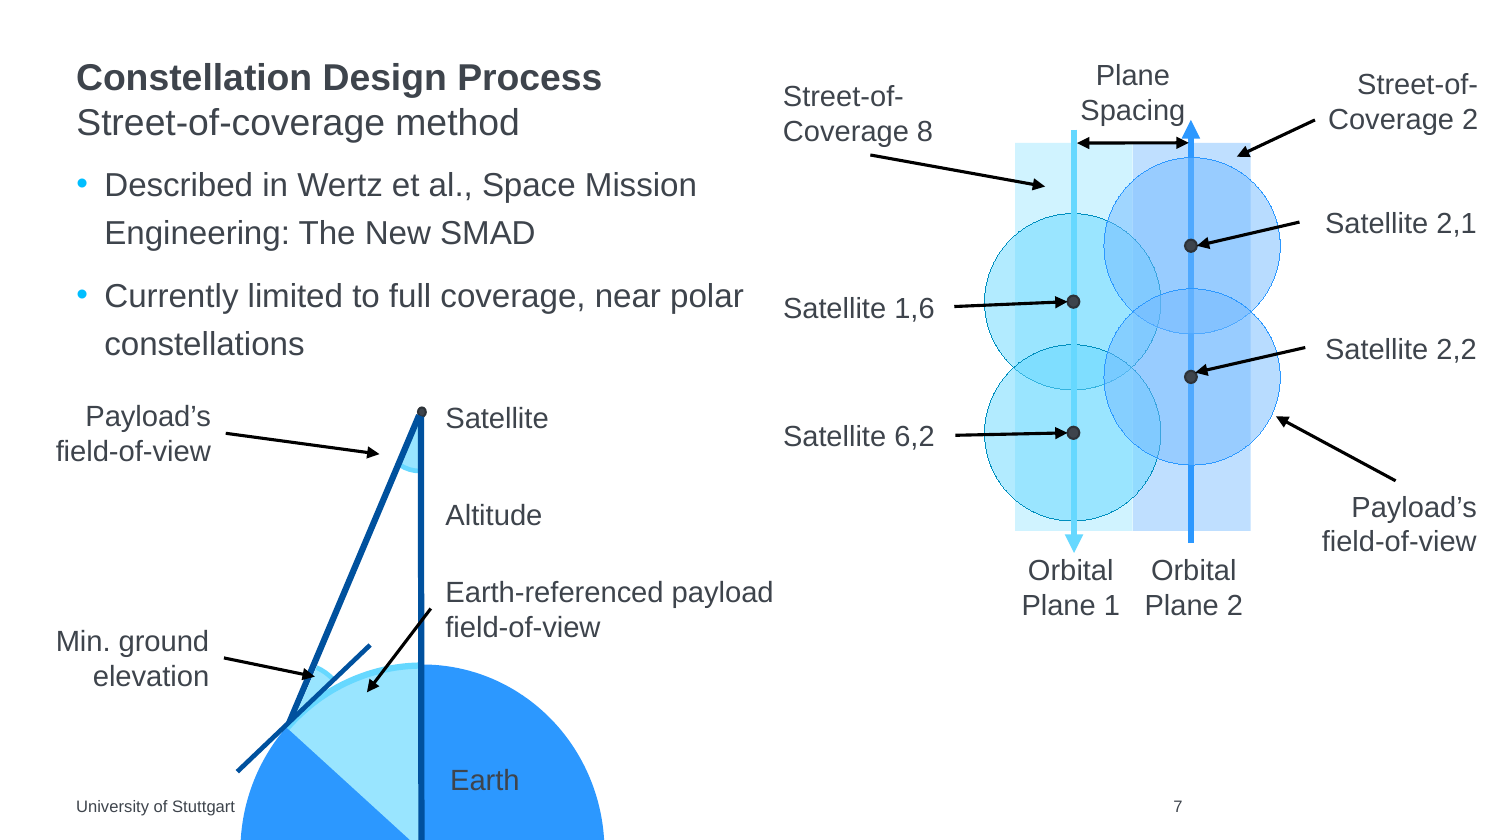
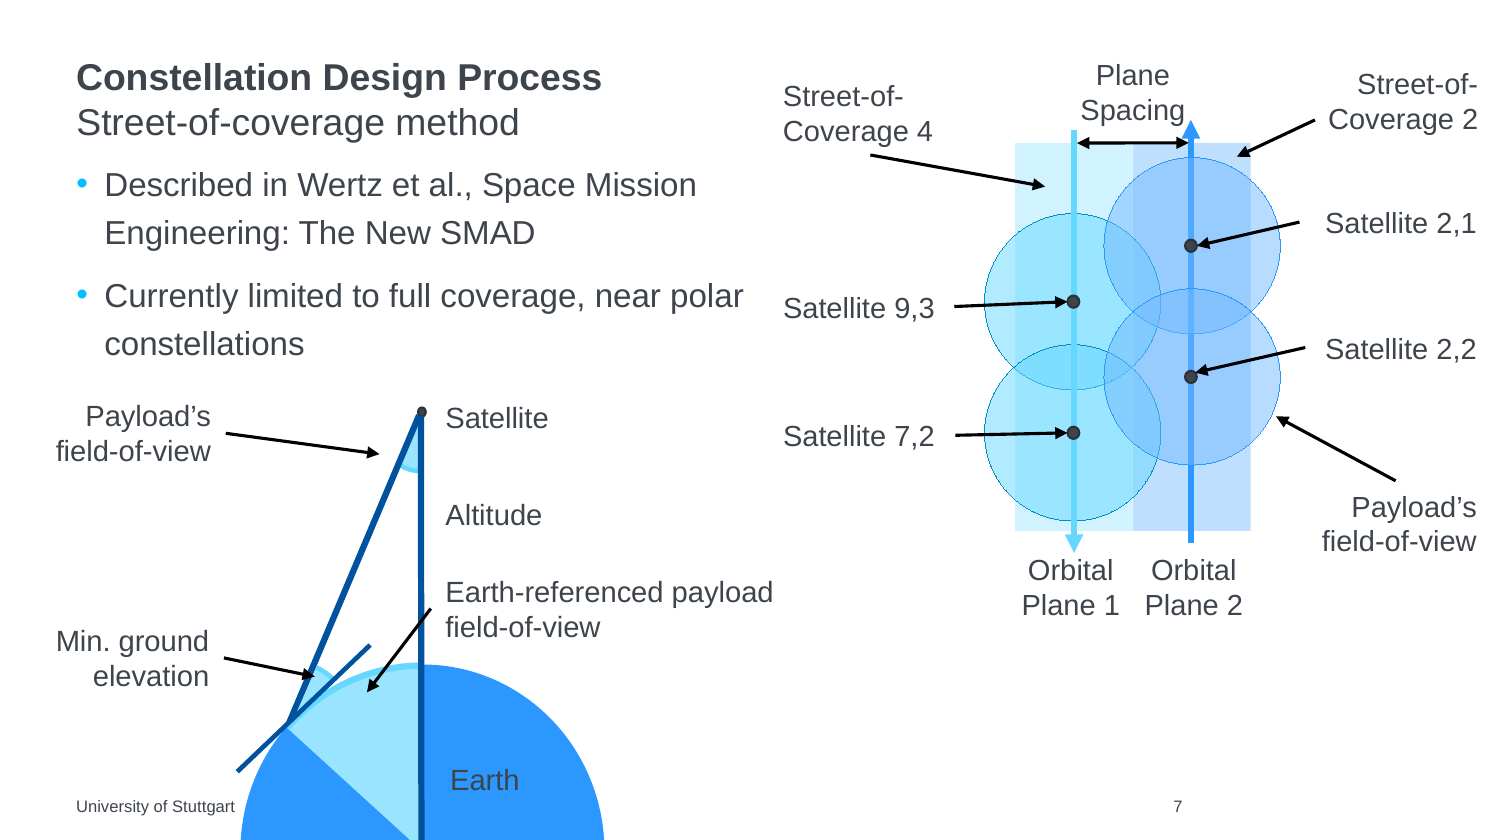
8: 8 -> 4 (925, 132)
1,6: 1,6 -> 9,3 (914, 309)
6,2: 6,2 -> 7,2 (914, 437)
